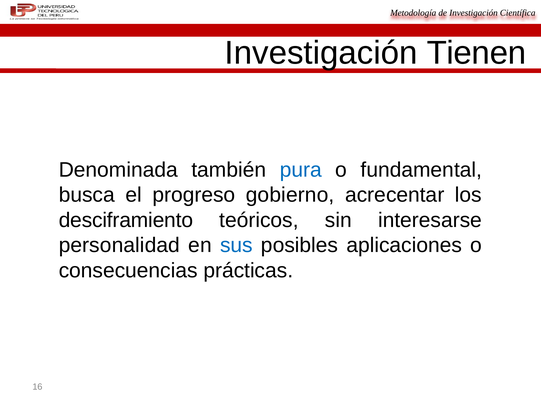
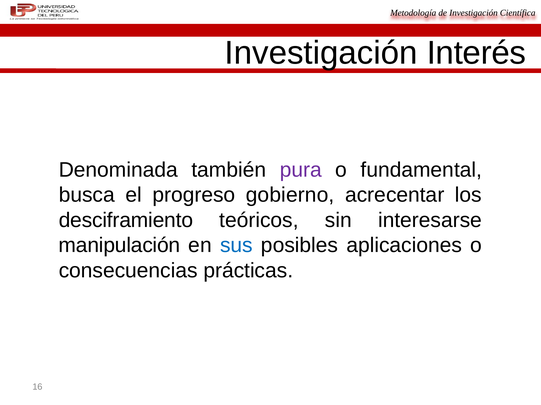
Tienen: Tienen -> Interés (476, 53)
pura colour: blue -> purple (301, 170)
personalidad: personalidad -> manipulación (119, 246)
